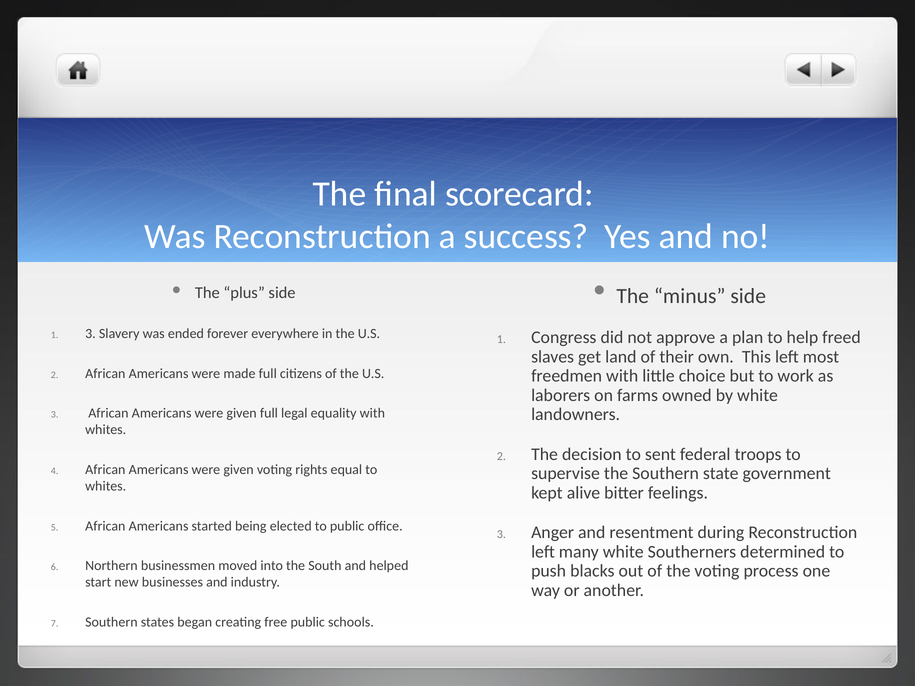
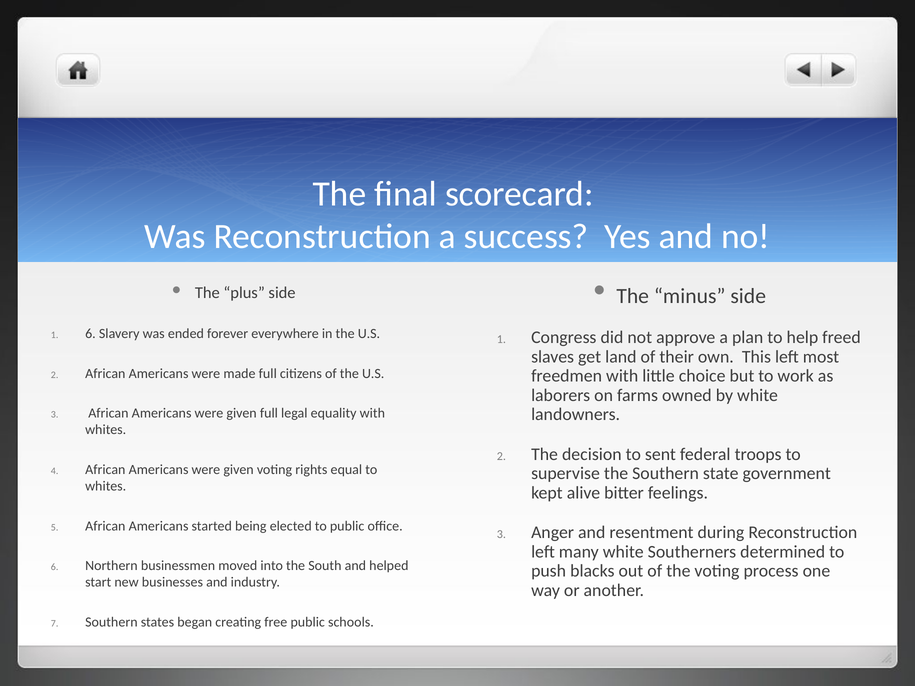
1 3: 3 -> 6 (90, 334)
